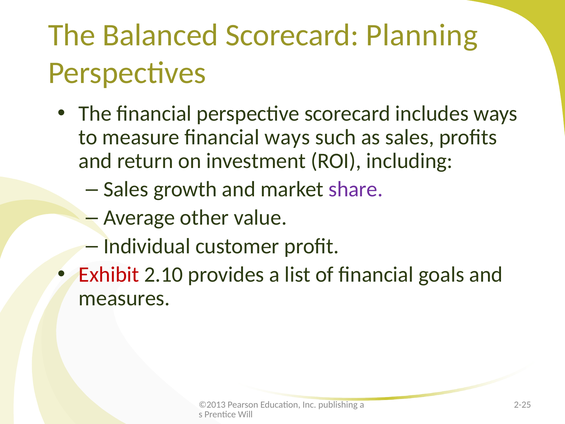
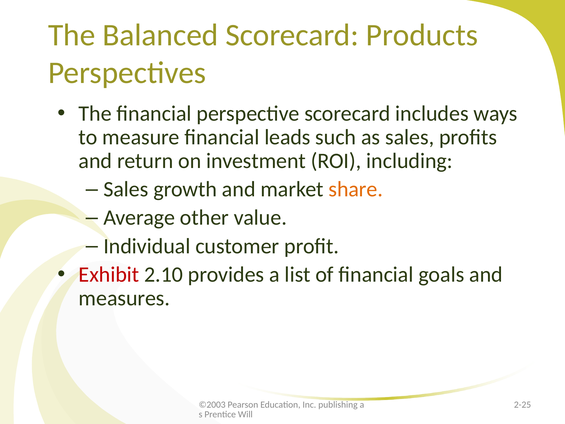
Planning: Planning -> Products (422, 35)
financial ways: ways -> leads (287, 137)
share colour: purple -> orange (356, 189)
©2013: ©2013 -> ©2003 (212, 405)
